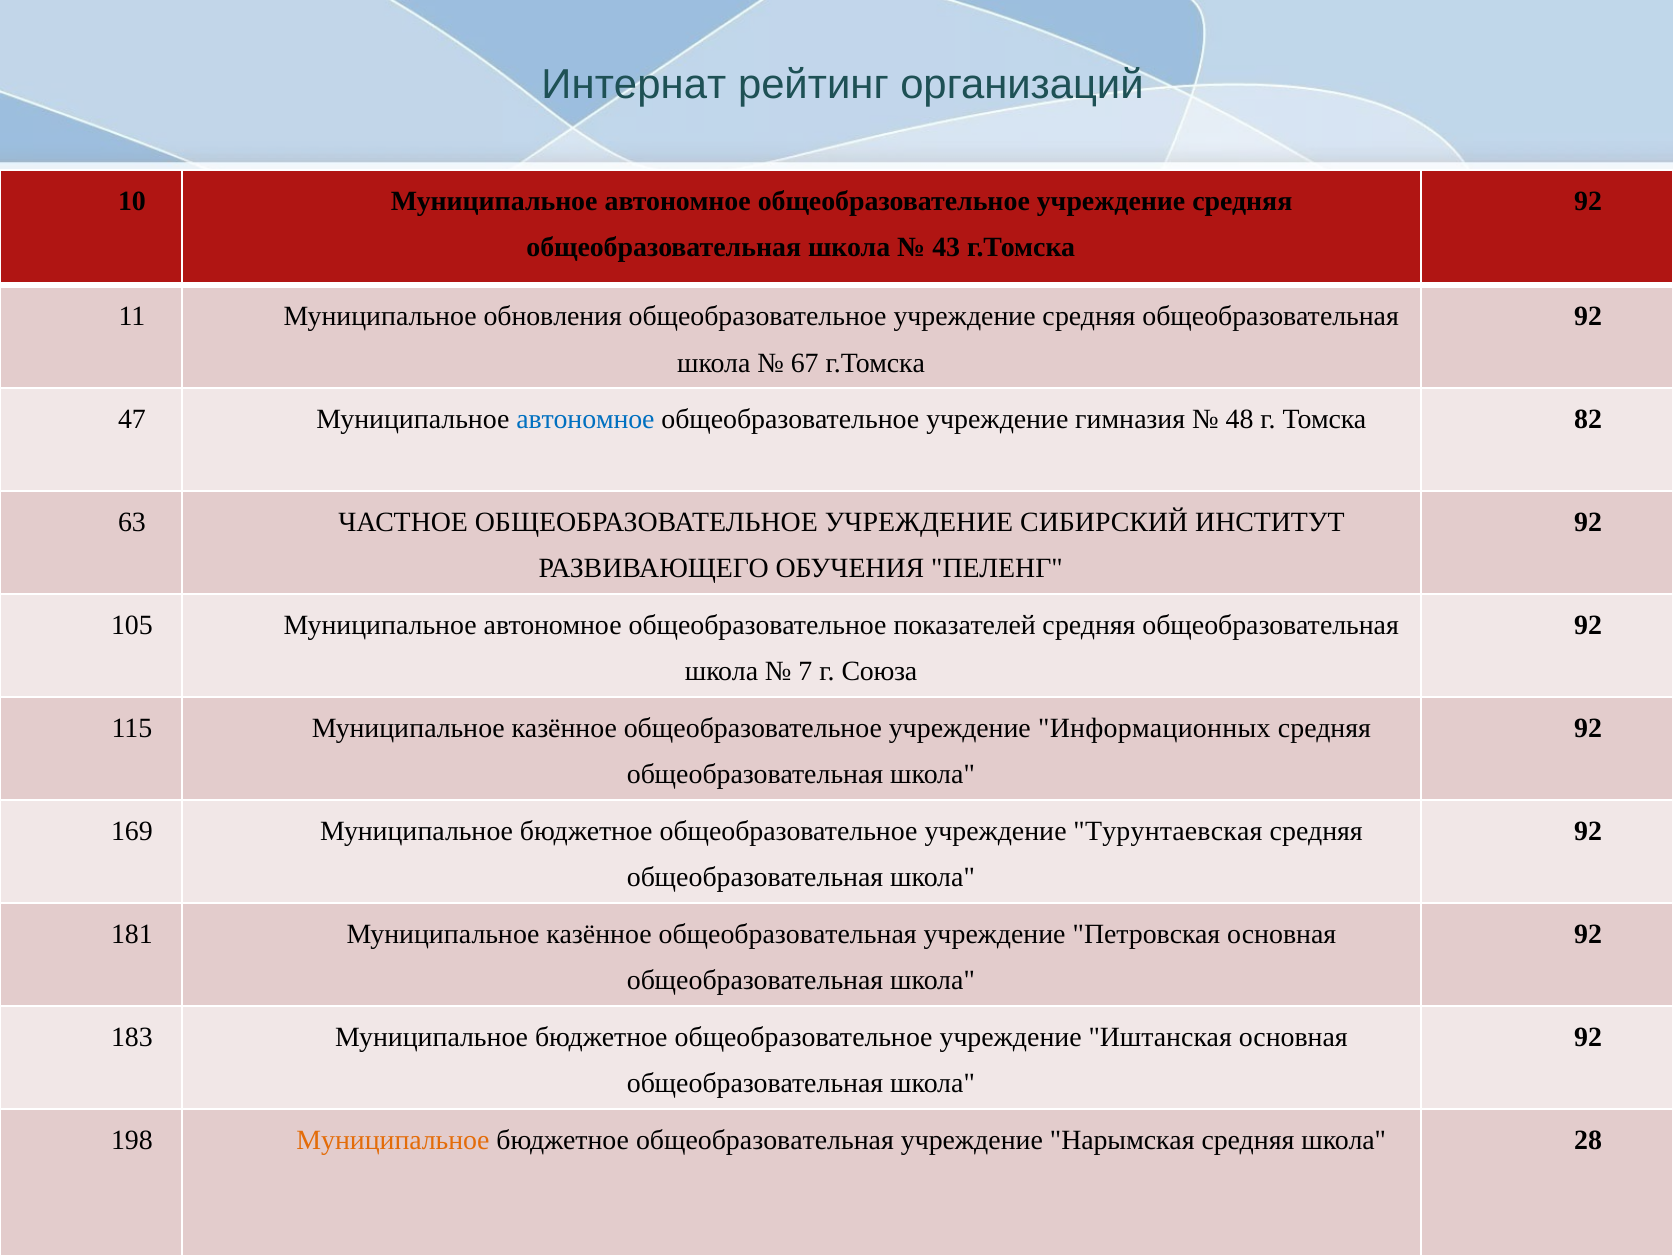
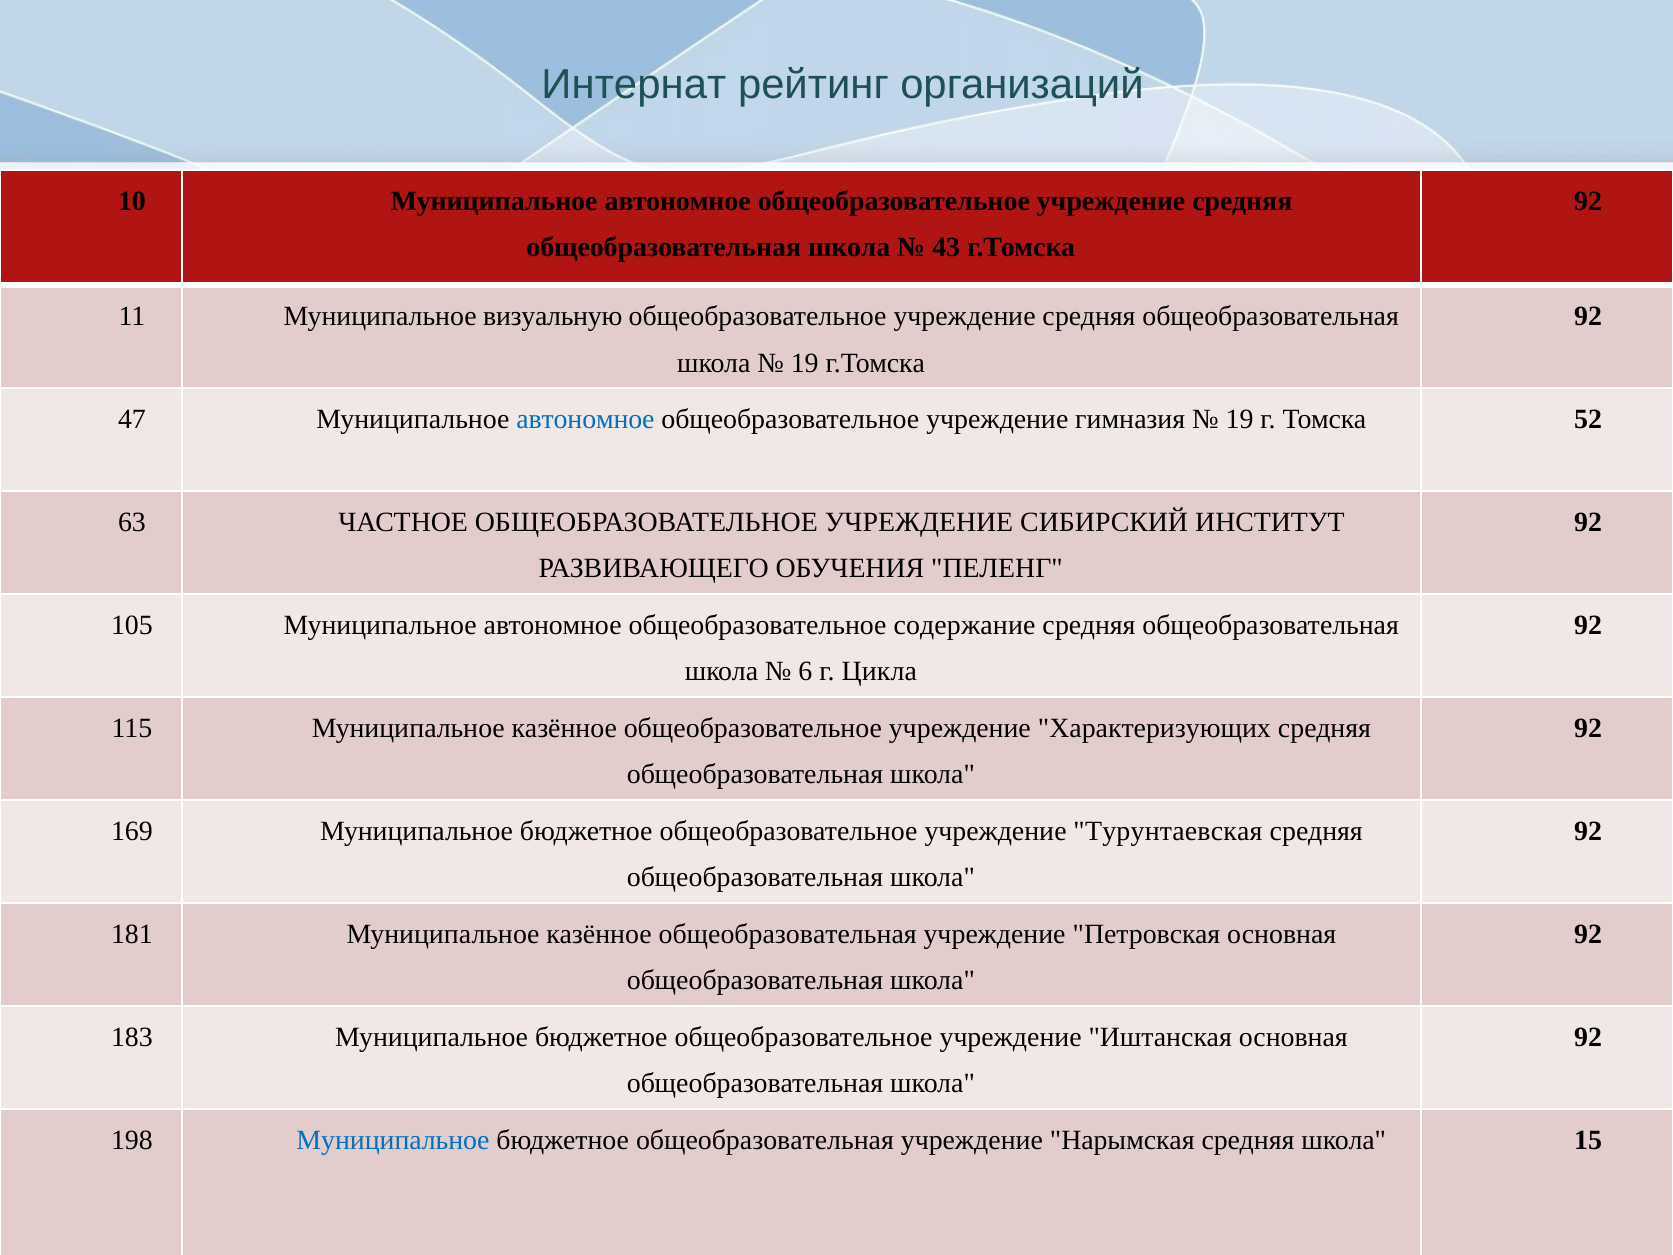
обновления: обновления -> визуальную (553, 316)
67: 67 -> 19 (805, 363)
48: 48 -> 19 (1240, 419)
82: 82 -> 52 (1588, 419)
показателей: показателей -> содержание (965, 625)
7: 7 -> 6 (805, 672)
Союза: Союза -> Цикла (879, 672)
Информационных: Информационных -> Характеризующих (1154, 728)
Муниципальное colour: orange -> blue (393, 1140)
28: 28 -> 15 (1588, 1140)
